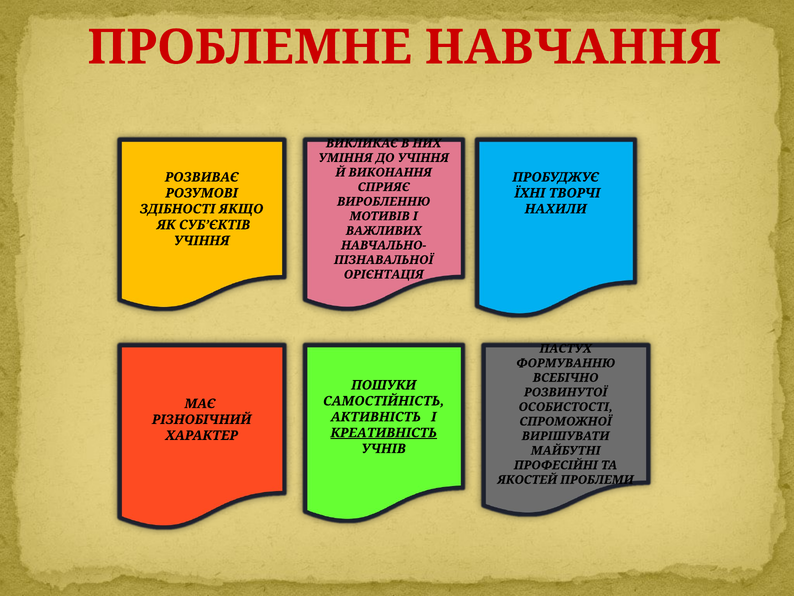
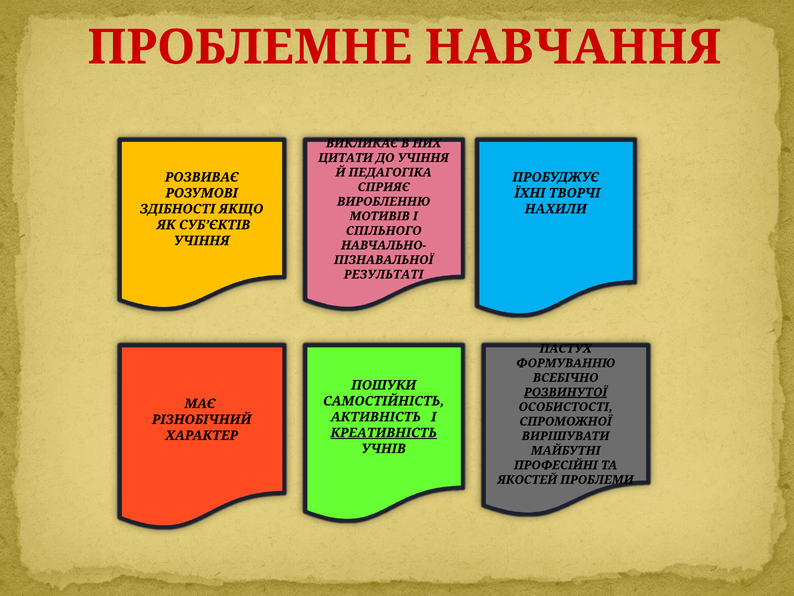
УМІННЯ: УМІННЯ -> ЦИТАТИ (346, 158)
ВИКОНАННЯ: ВИКОНАННЯ -> ПЕДАГОГІКА (390, 172)
ВАЖЛИВИХ: ВАЖЛИВИХ -> СПІЛЬНОГО (384, 231)
ОРІЄНТАЦІЯ: ОРІЄНТАЦІЯ -> РЕЗУЛЬТАТІ (384, 274)
РОЗВИНУТОЇ underline: none -> present (566, 392)
